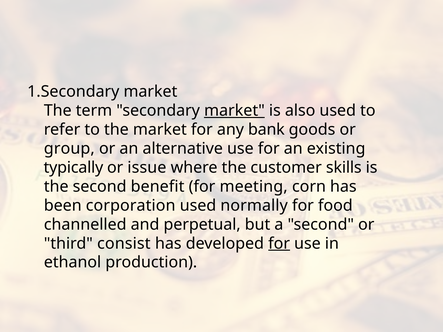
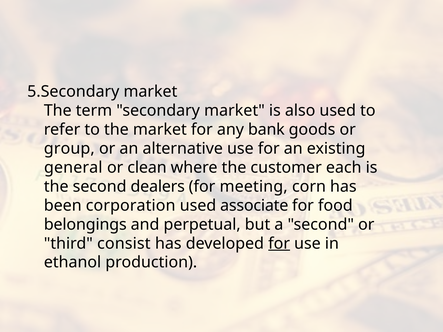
1.Secondary: 1.Secondary -> 5.Secondary (73, 92)
market underline: present -> none (234, 111)
typically: typically -> general (73, 168)
issue: issue -> clean (147, 168)
skills: skills -> each (344, 168)
benefit: benefit -> dealers (158, 187)
normally: normally -> associate (254, 206)
channelled: channelled -> belongings (85, 225)
